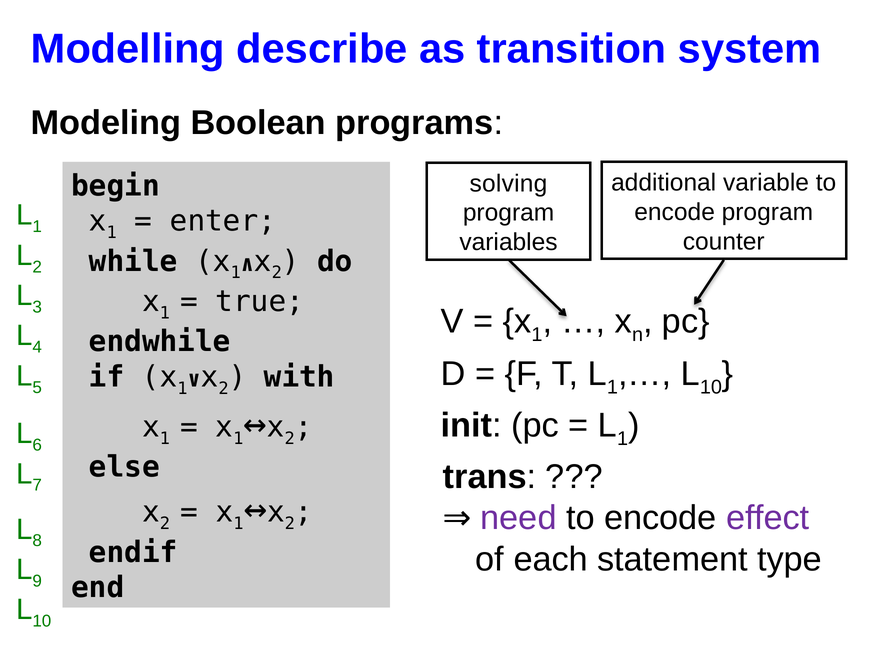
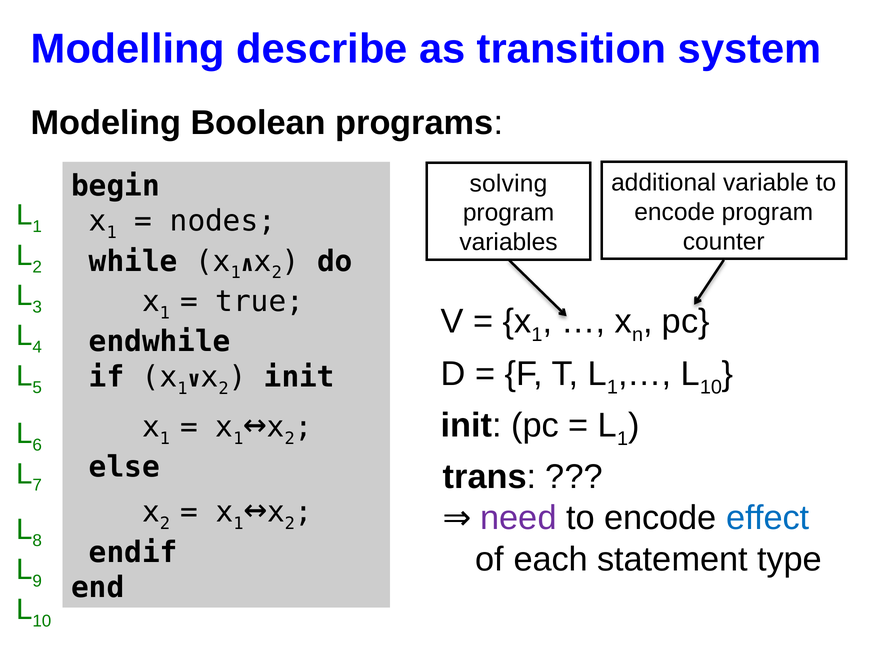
enter: enter -> nodes (223, 221)
with: with -> init (299, 377)
effect colour: purple -> blue (768, 518)
